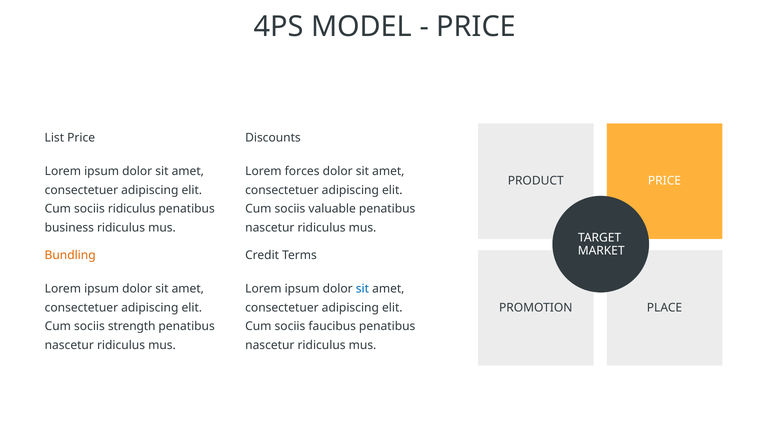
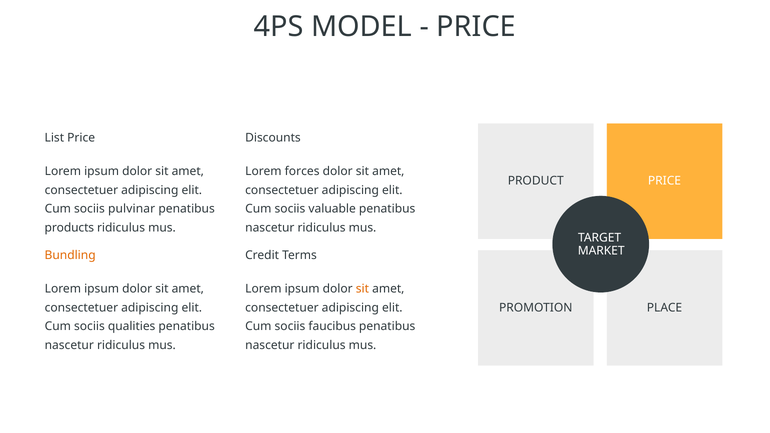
sociis ridiculus: ridiculus -> pulvinar (132, 209)
business: business -> products (69, 228)
sit colour: blue -> orange (362, 289)
strength: strength -> qualities (132, 326)
